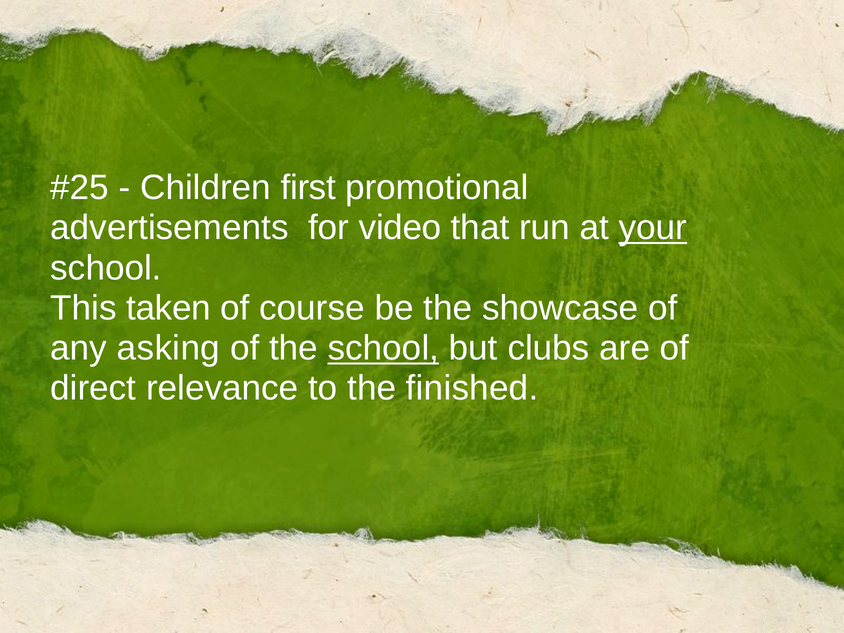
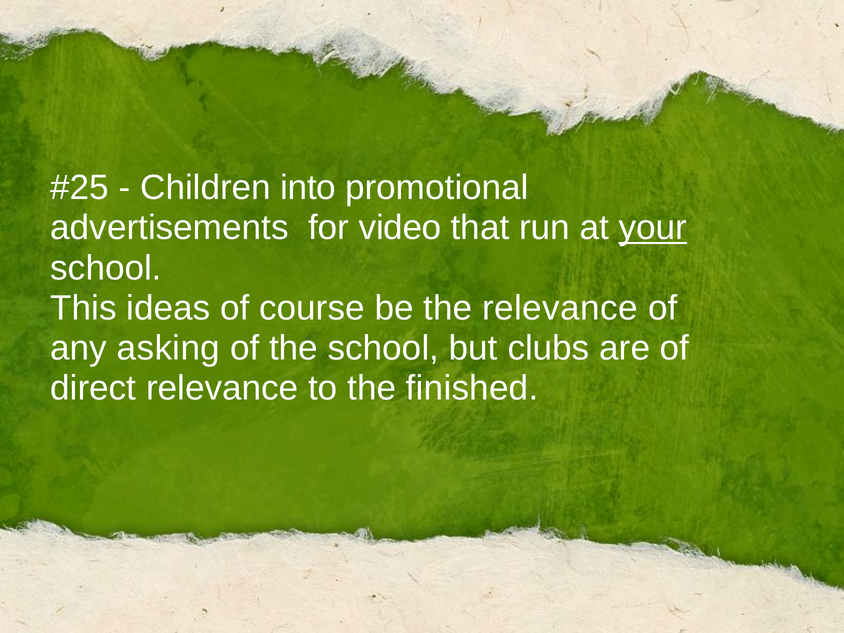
first: first -> into (308, 188)
taken: taken -> ideas (168, 308)
the showcase: showcase -> relevance (560, 308)
school underline: present -> none (383, 348)
